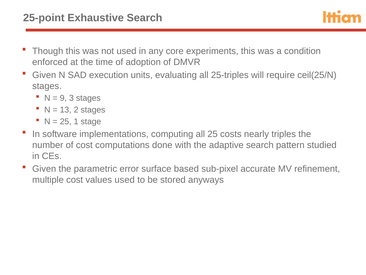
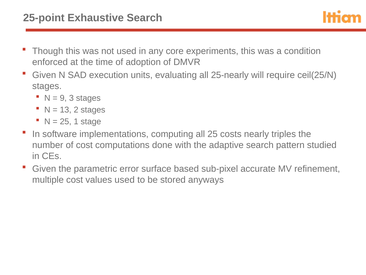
25-triples: 25-triples -> 25-nearly (230, 75)
